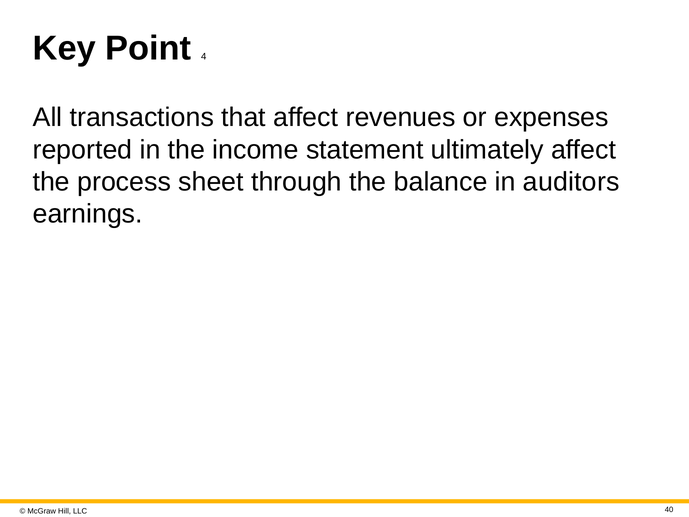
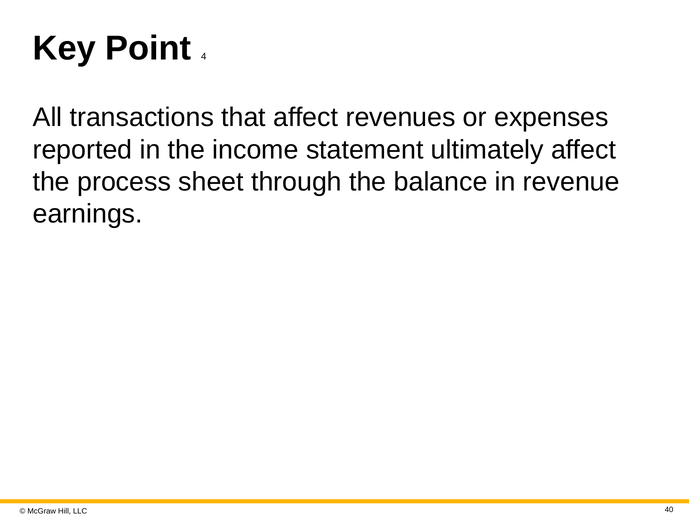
auditors: auditors -> revenue (571, 182)
